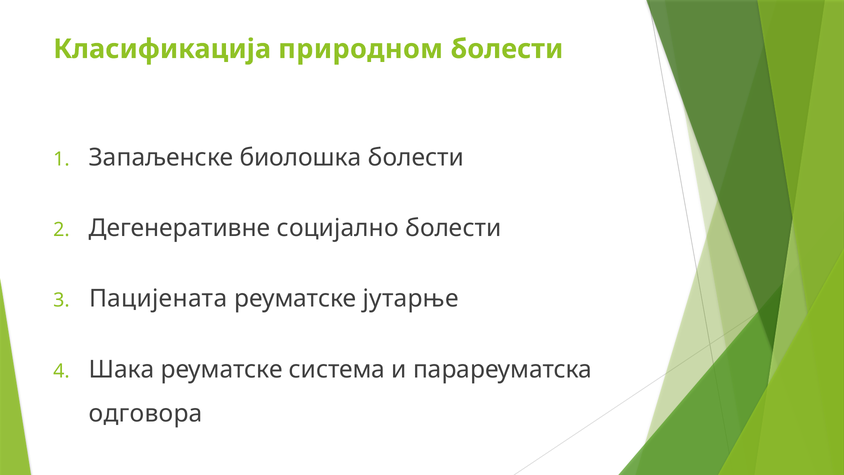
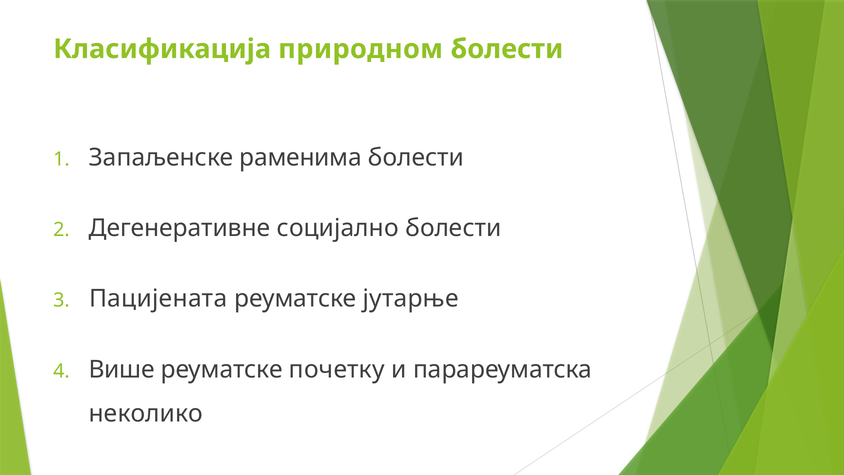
биолошка: биолошка -> раменима (301, 158)
Шака: Шака -> Више (122, 369)
система: система -> почетку (337, 369)
одговора: одговора -> неколико (146, 413)
